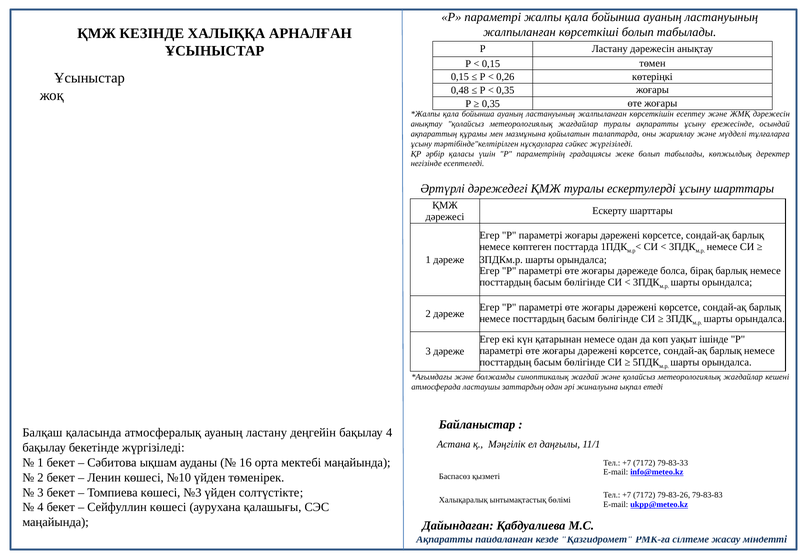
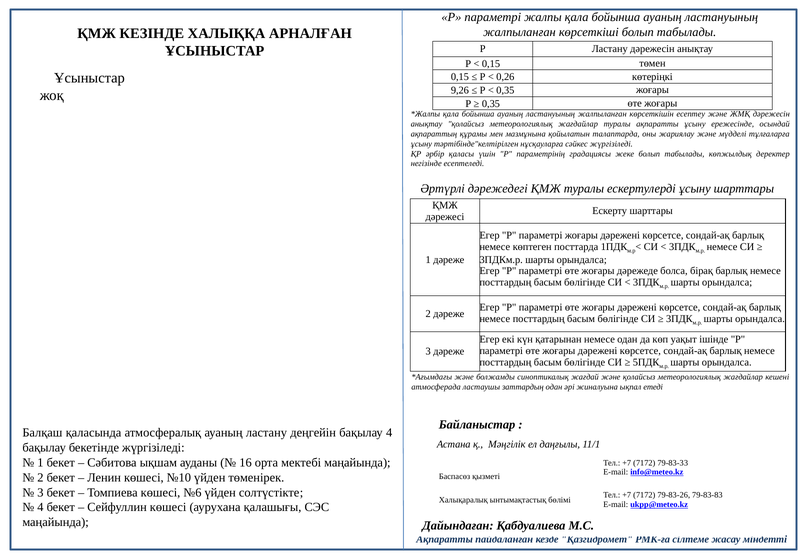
0,48: 0,48 -> 9,26 (460, 90)
№3: №3 -> №6 (192, 492)
